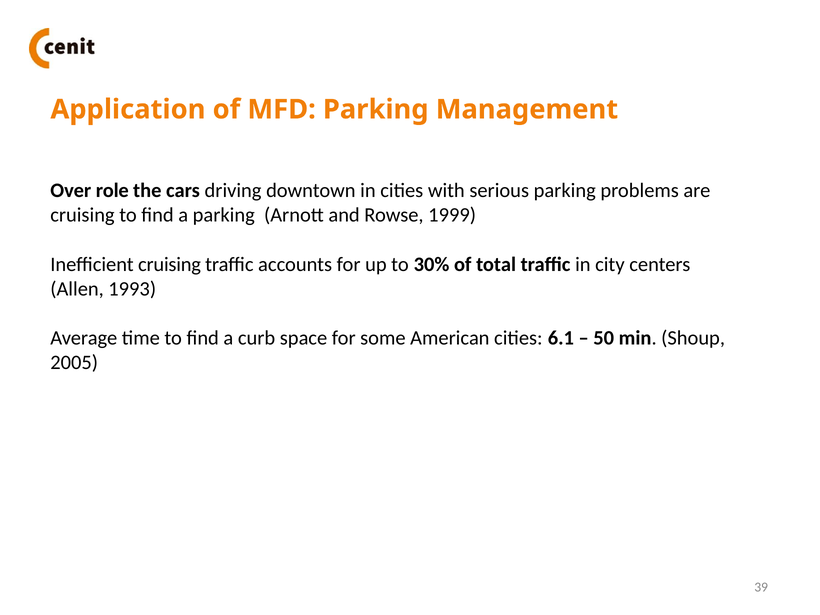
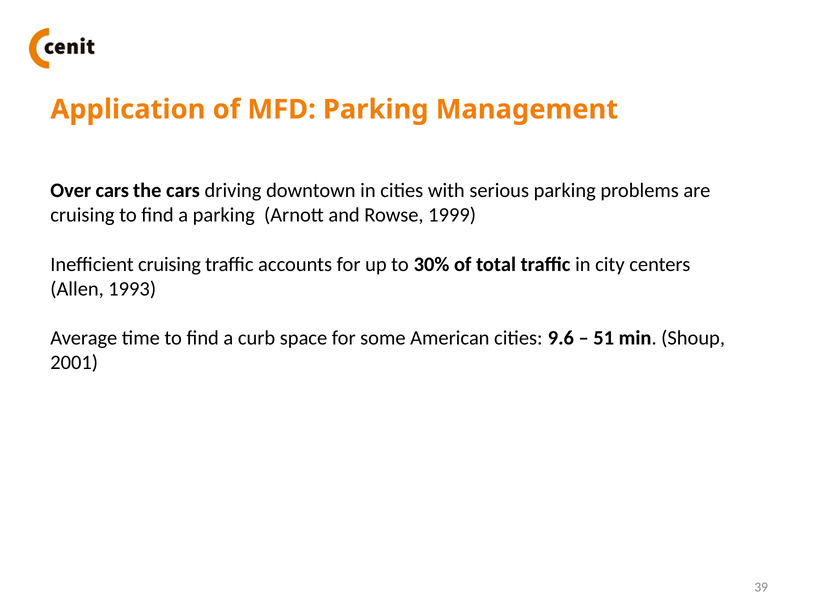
Over role: role -> cars (112, 190)
6.1: 6.1 -> 9.6 (561, 338)
50: 50 -> 51 (604, 338)
2005: 2005 -> 2001 (74, 363)
